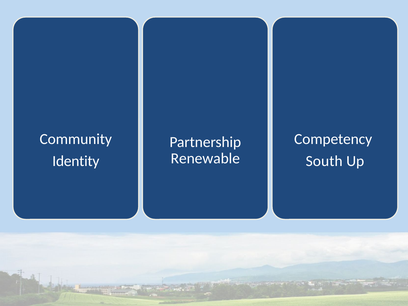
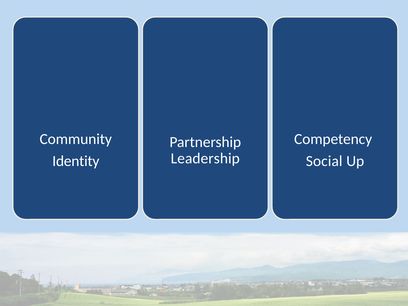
Renewable: Renewable -> Leadership (205, 159)
South: South -> Social (324, 161)
